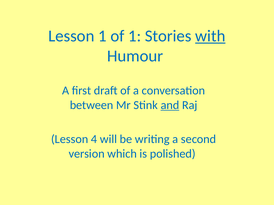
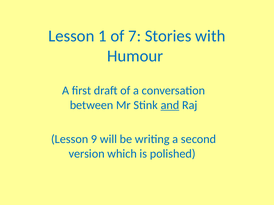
of 1: 1 -> 7 (135, 36)
with underline: present -> none (210, 36)
4: 4 -> 9 (94, 139)
